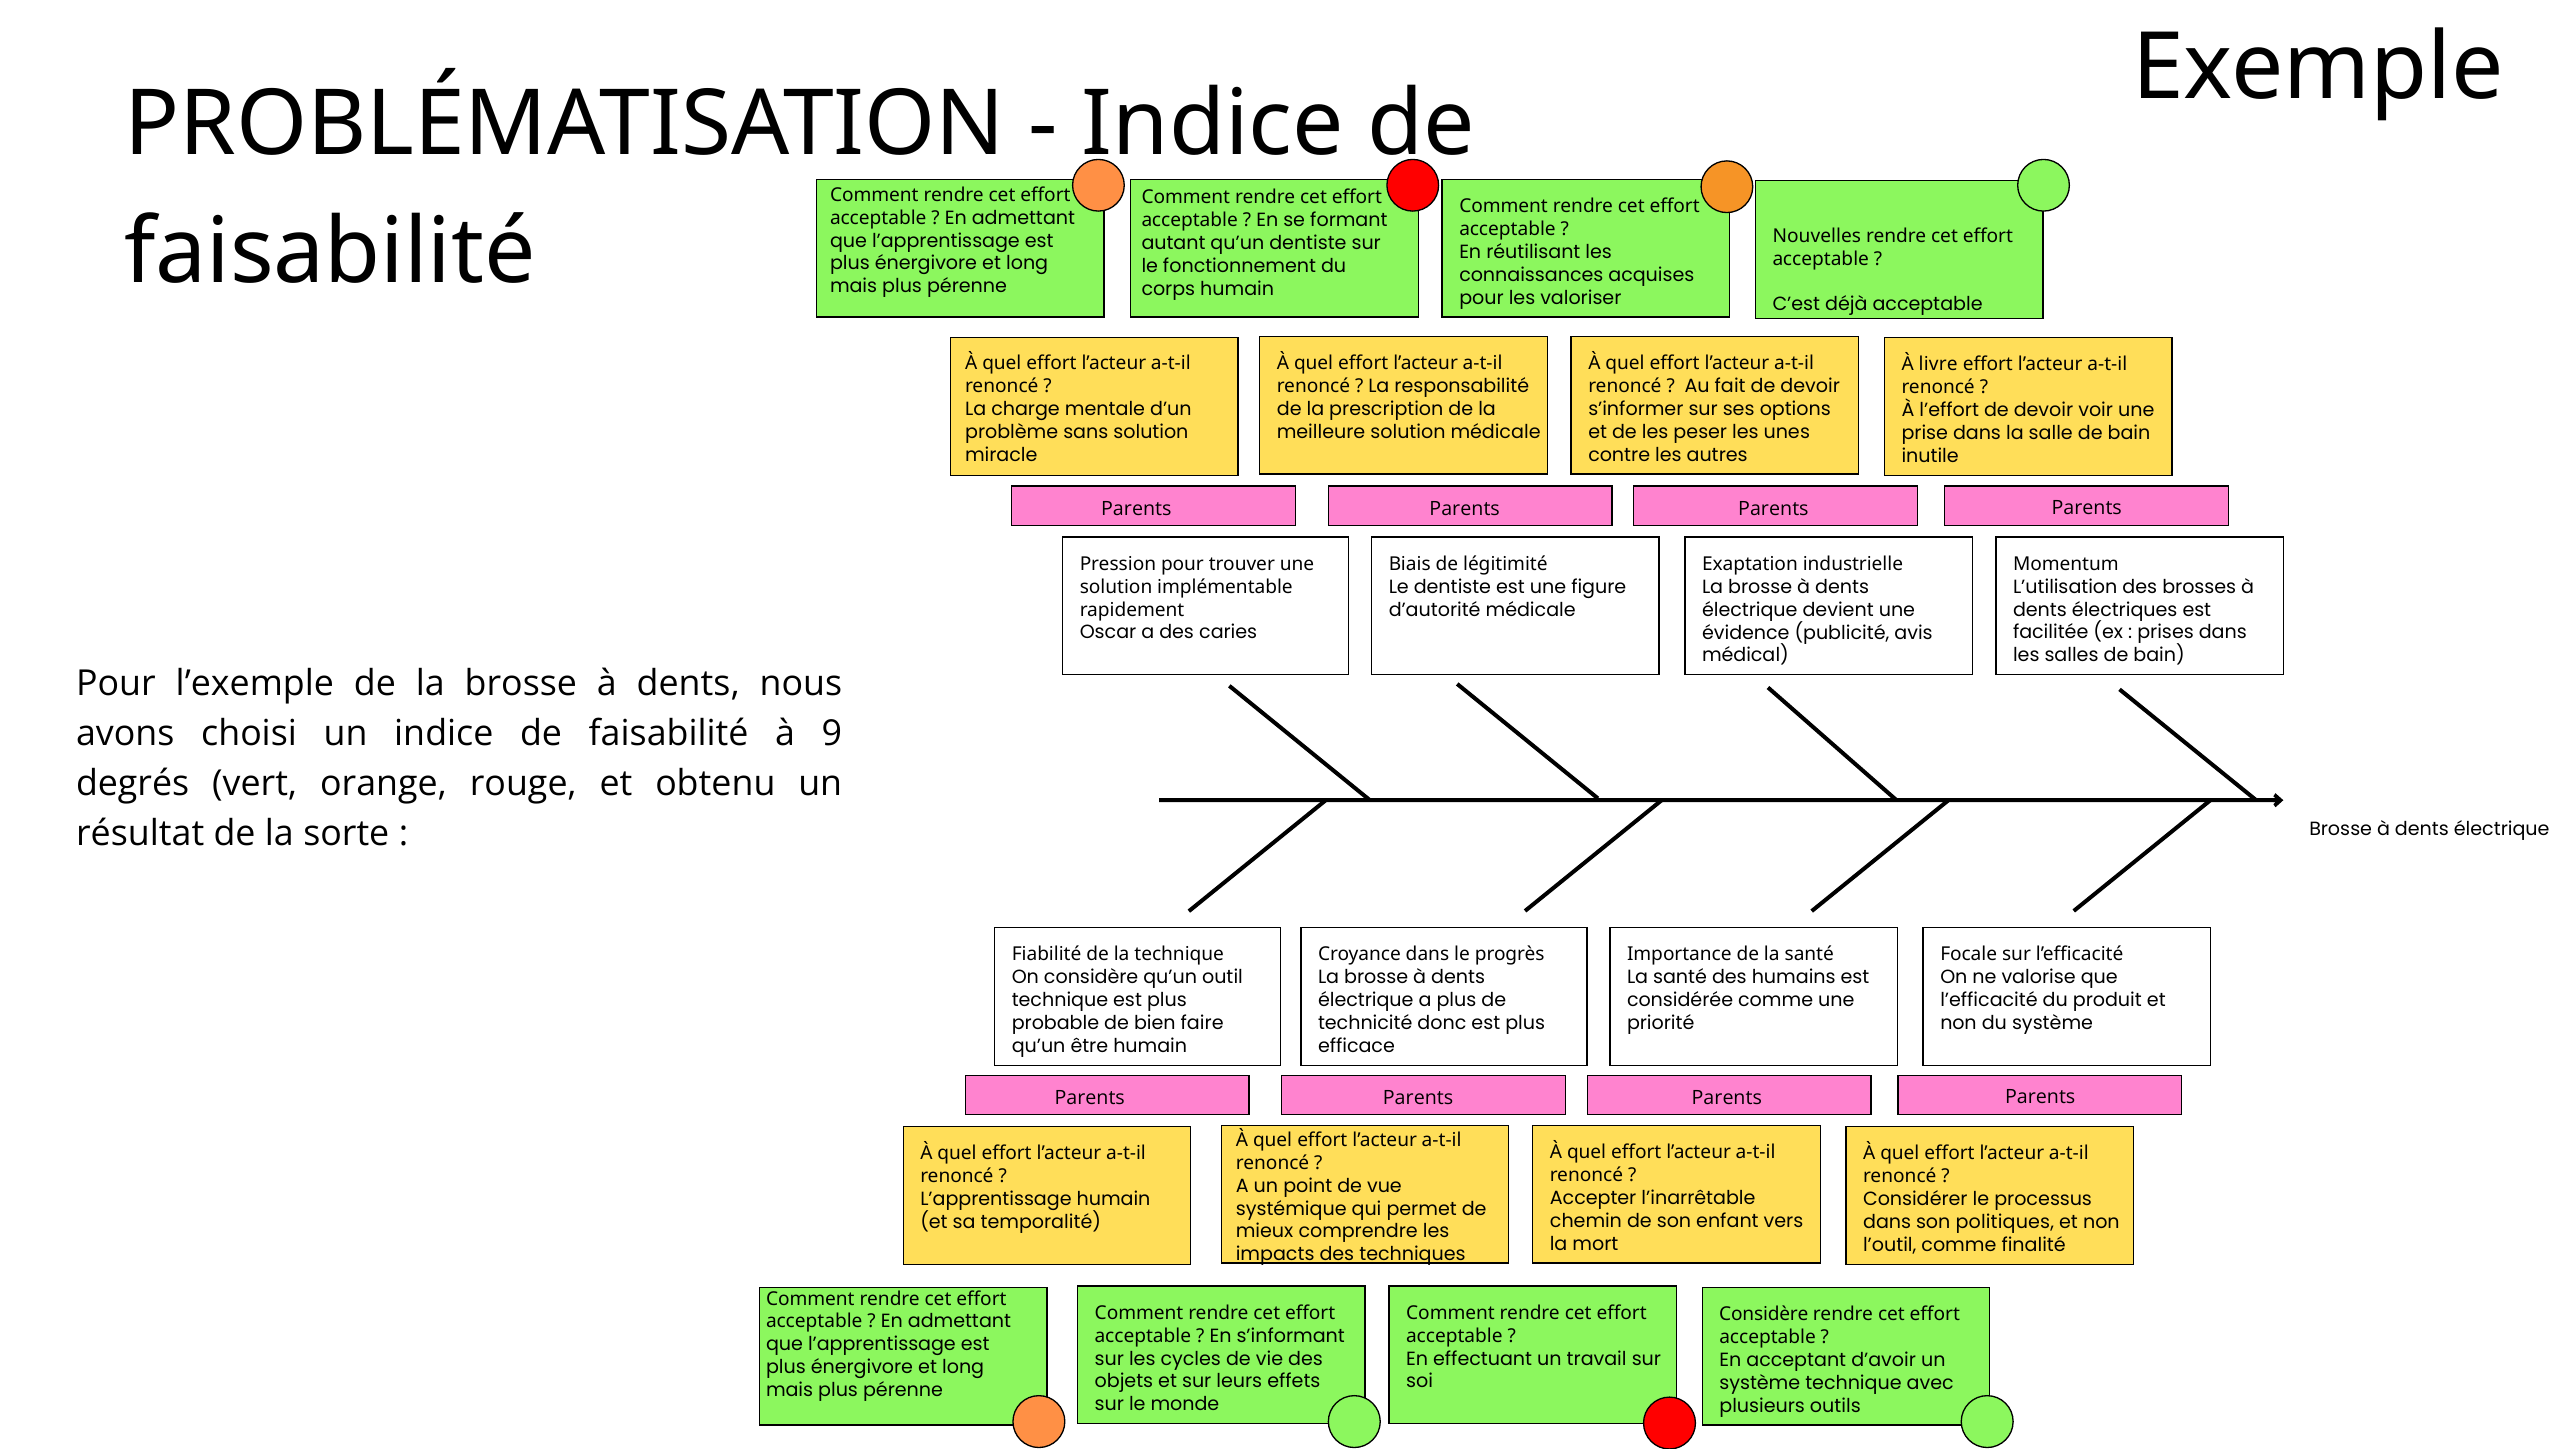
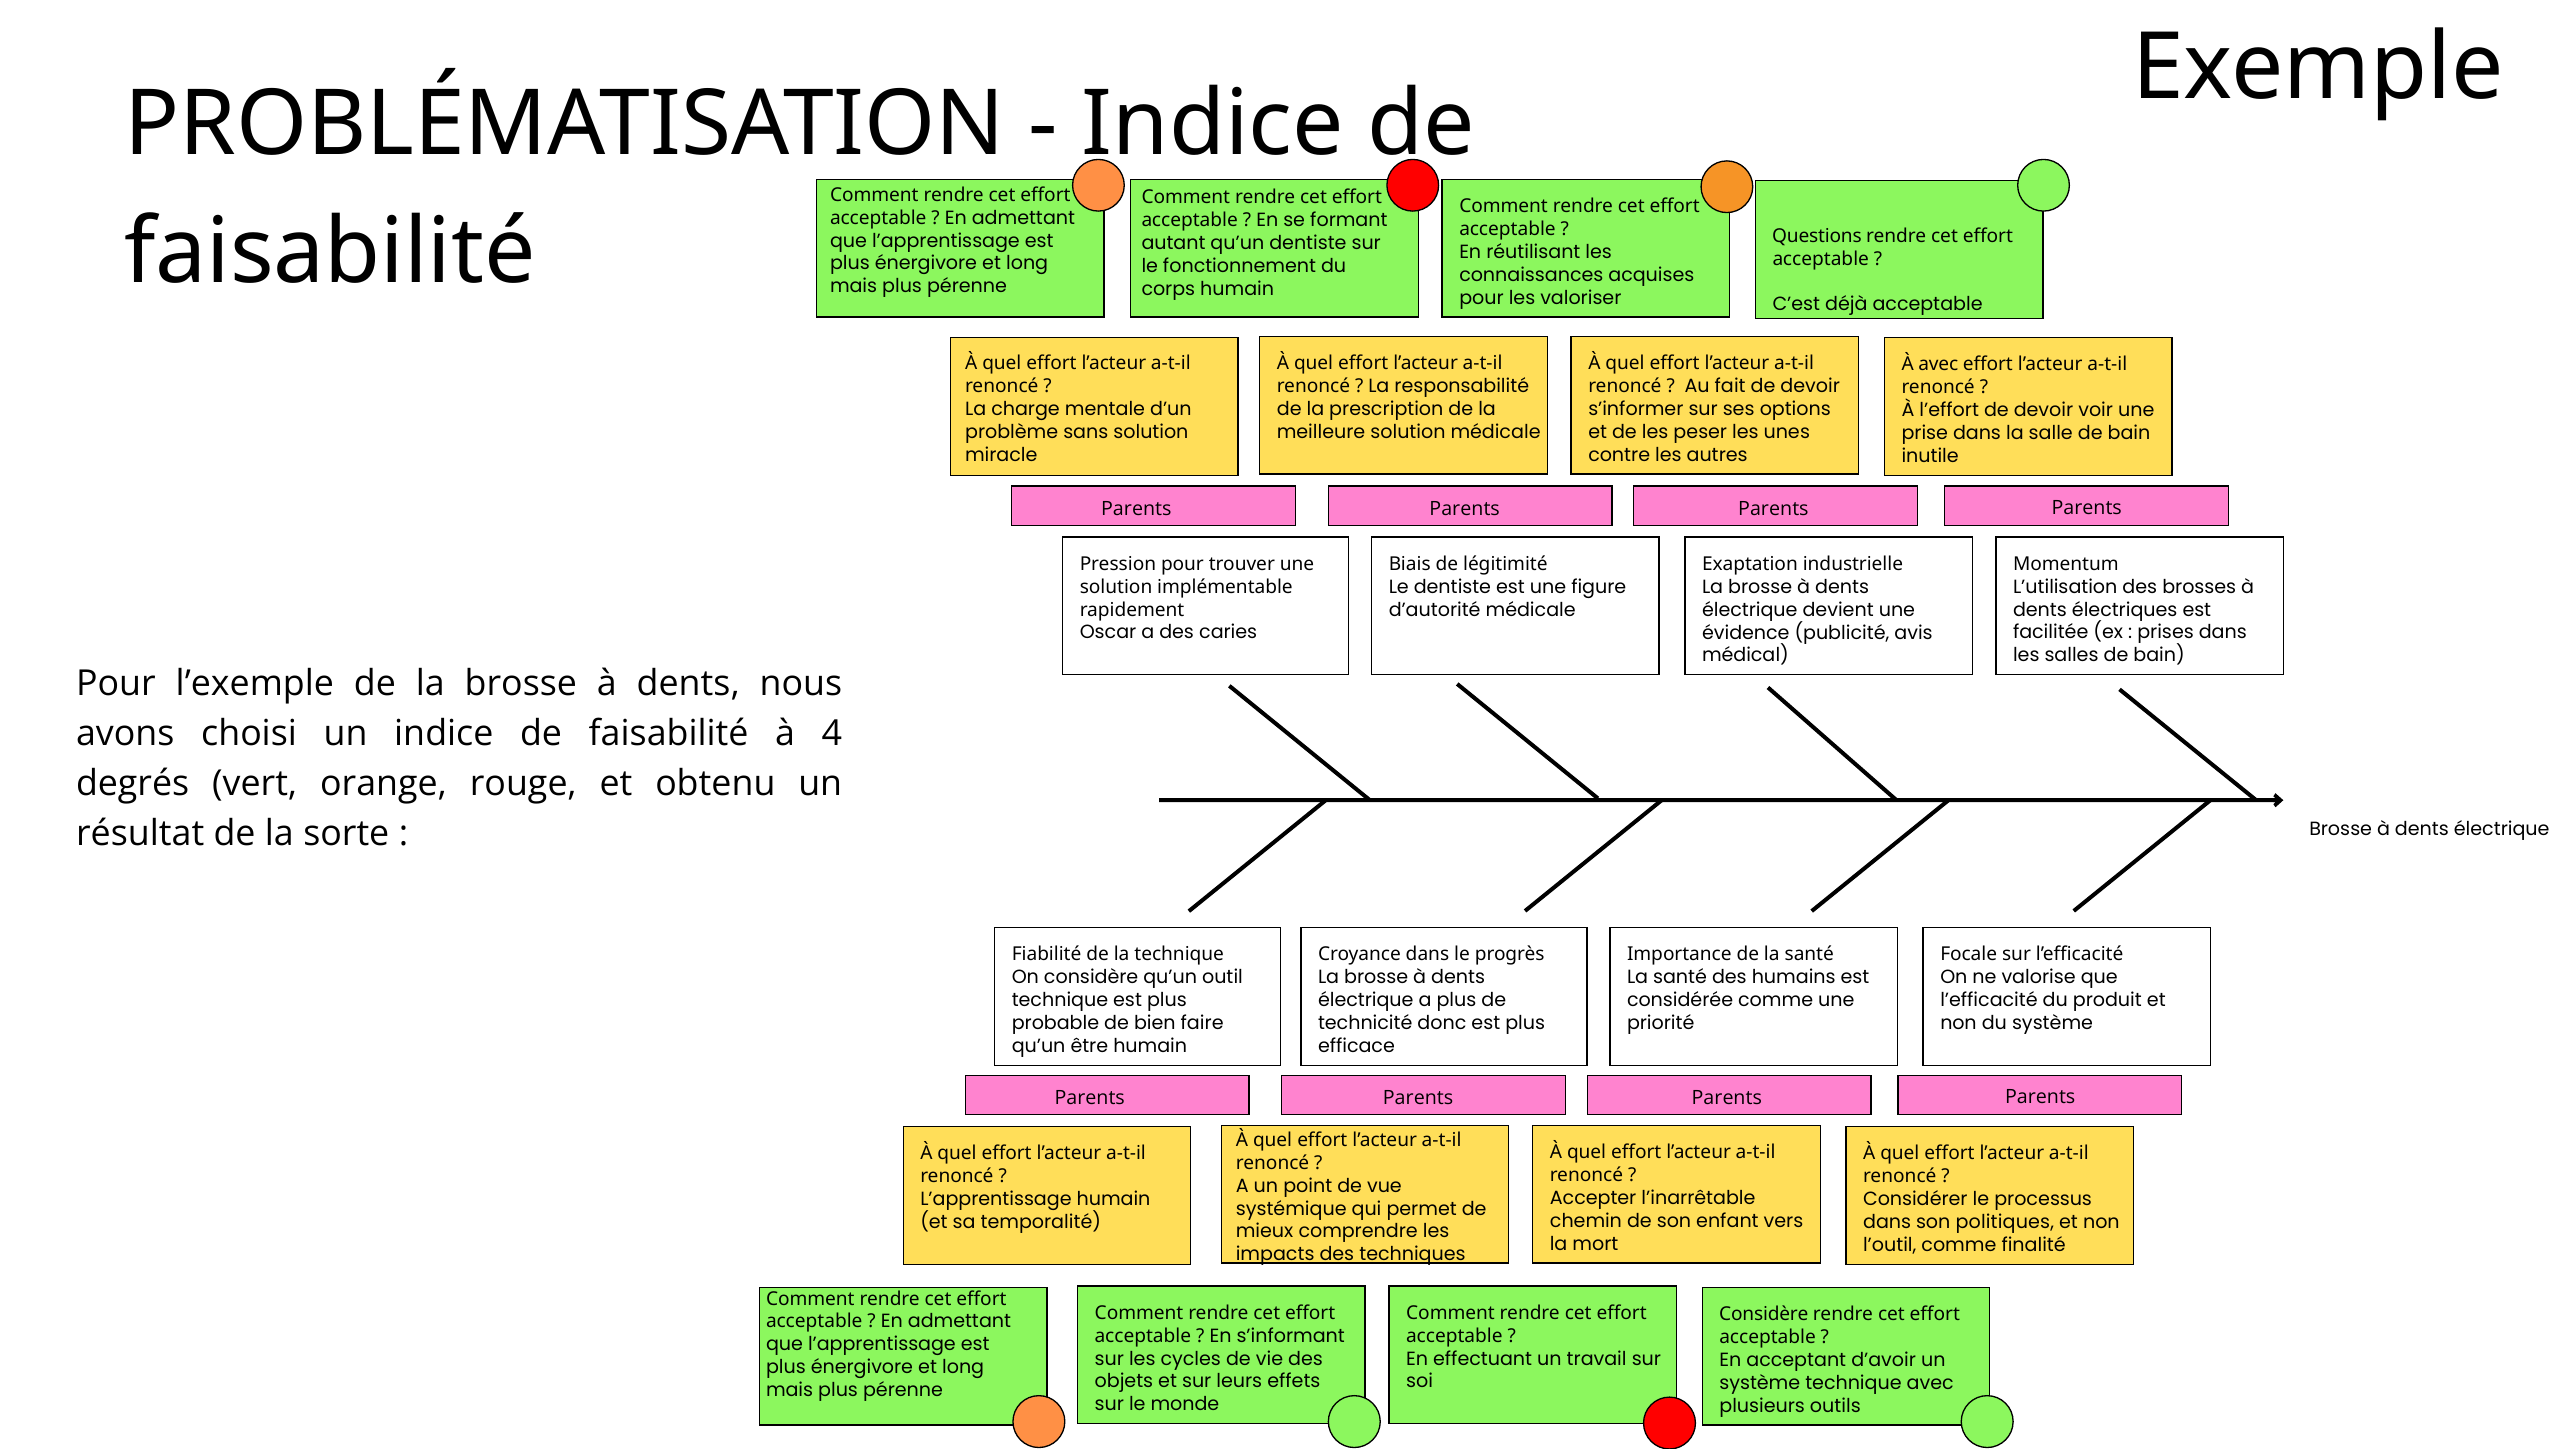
Nouvelles: Nouvelles -> Questions (1817, 236)
À livre: livre -> avec (1938, 365)
9: 9 -> 4 (832, 734)
